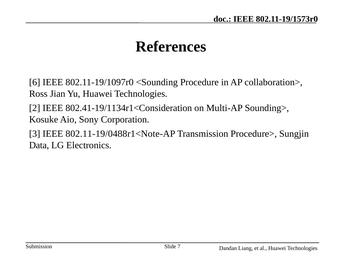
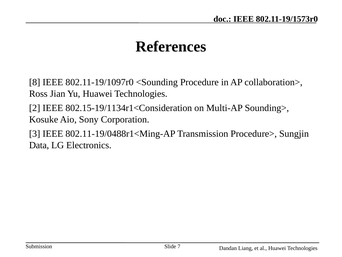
6: 6 -> 8 (35, 82)
802.41-19/1134r1<Consideration: 802.41-19/1134r1<Consideration -> 802.15-19/1134r1<Consideration (129, 108)
802.11-19/0488r1<Note-AP: 802.11-19/0488r1<Note-AP -> 802.11-19/0488r1<Ming-AP (120, 134)
